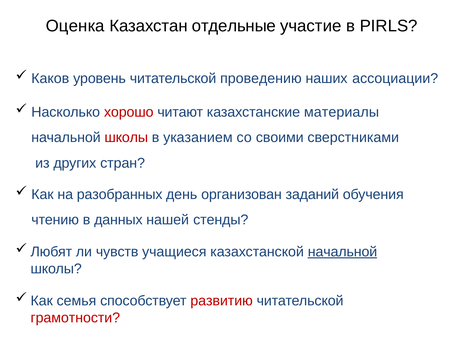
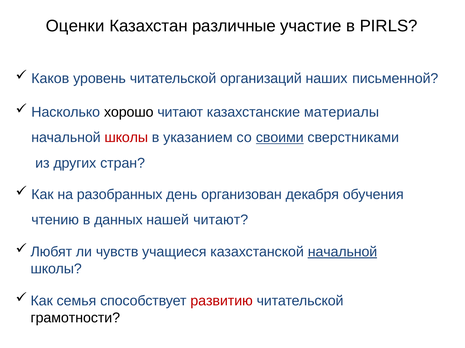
Оценка: Оценка -> Оценки (75, 26)
отдельные: отдельные -> различные (234, 26)
проведению: проведению -> организаций (261, 79)
ассоциации: ассоциации -> письменной (395, 79)
хорошо colour: red -> black (129, 112)
своими underline: none -> present (280, 138)
заданий: заданий -> декабря (312, 195)
нашей стенды: стенды -> читают (221, 220)
грамотности colour: red -> black (75, 318)
